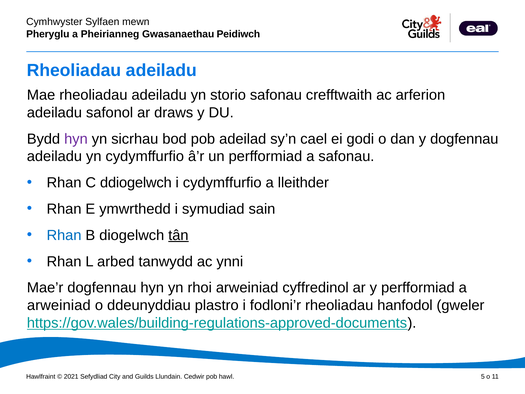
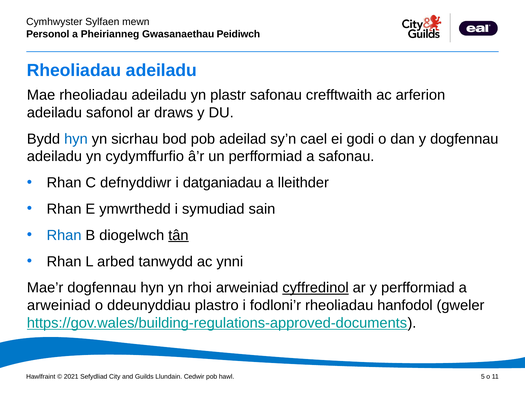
Pheryglu: Pheryglu -> Personol (48, 34)
storio: storio -> plastr (228, 95)
hyn colour: purple -> blue (76, 139)
ddiogelwch: ddiogelwch -> defnyddiwr (136, 183)
i cydymffurfio: cydymffurfio -> datganiadau (222, 183)
cyffredinol underline: none -> present (316, 288)
